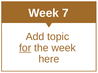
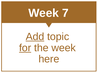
Add underline: none -> present (35, 37)
